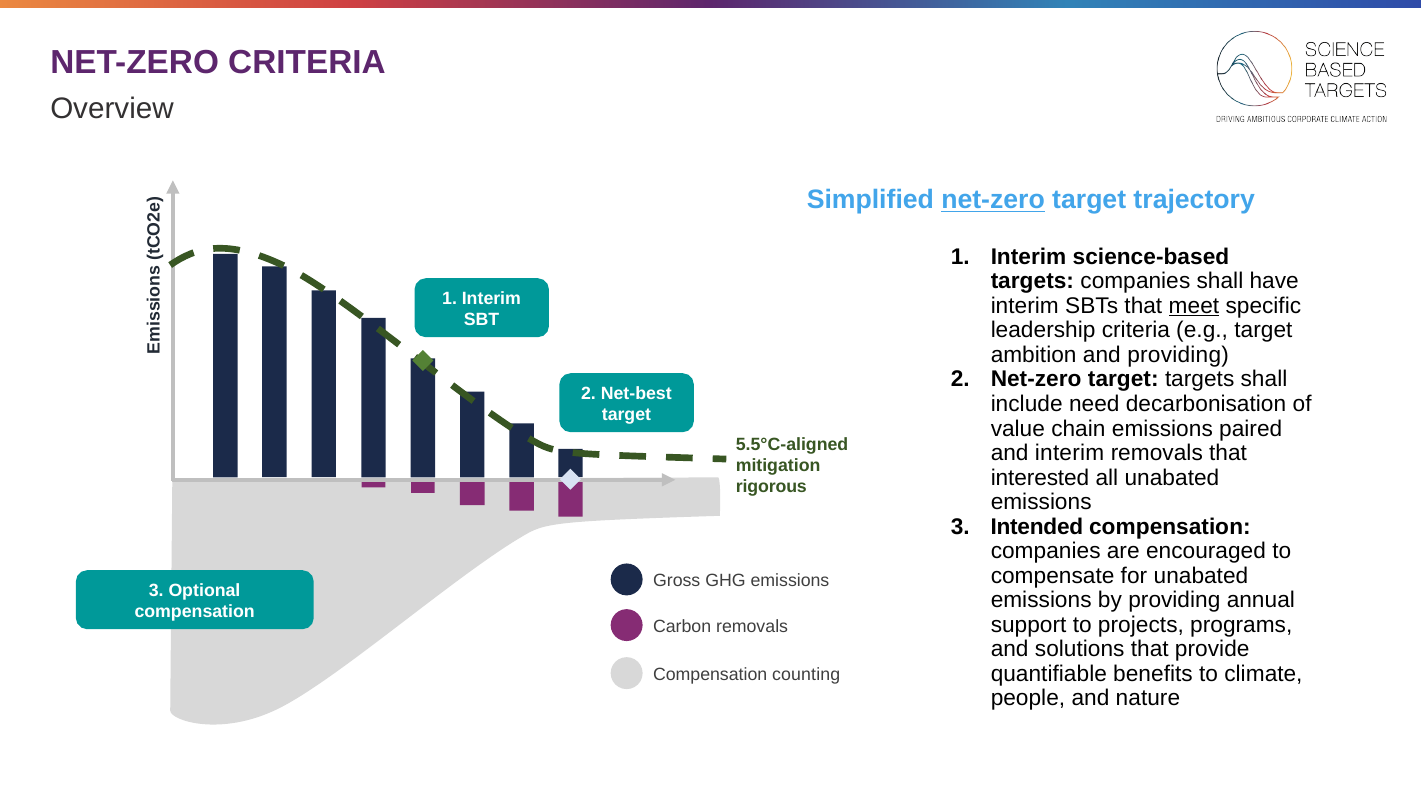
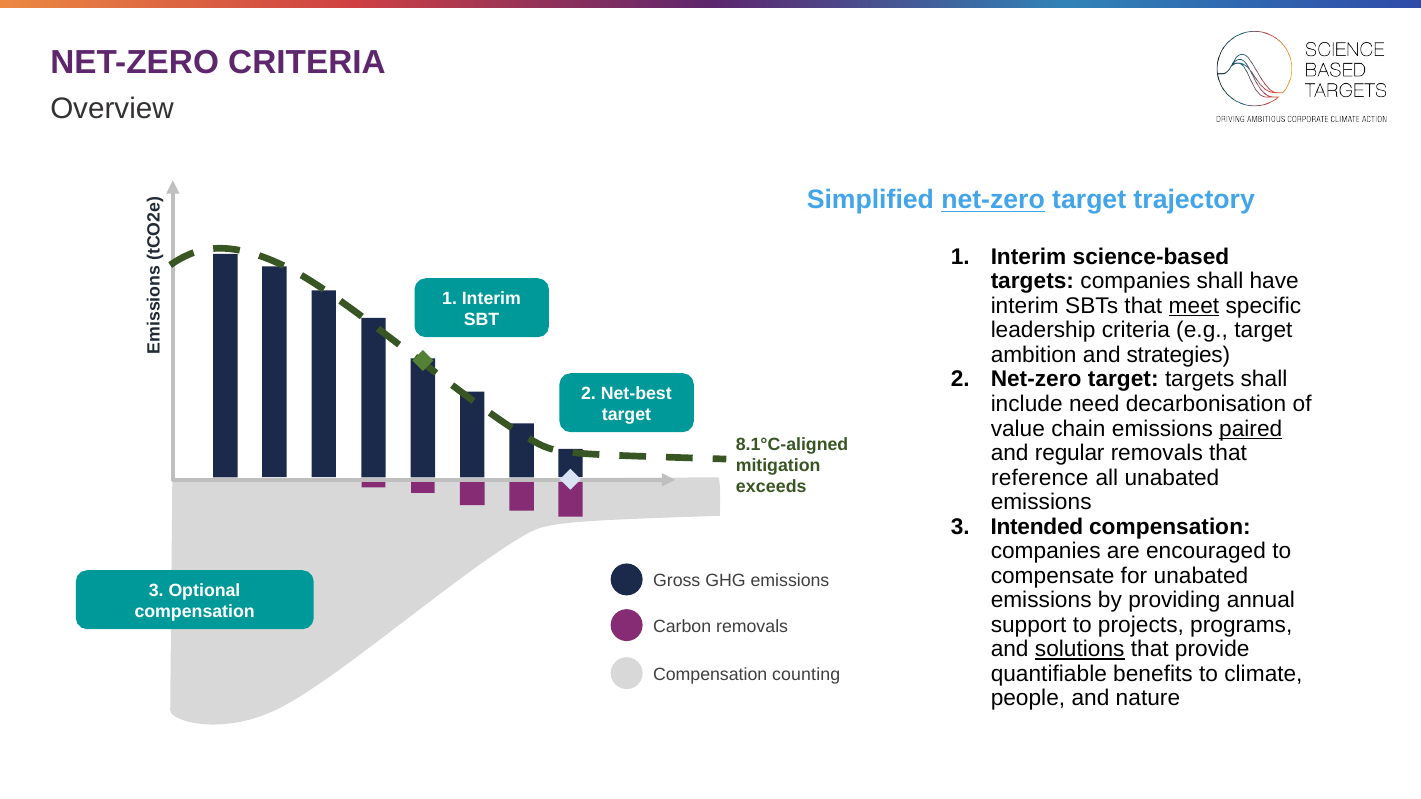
and providing: providing -> strategies (1178, 355)
paired underline: none -> present (1251, 429)
5.5°C-aligned: 5.5°C-aligned -> 8.1°C-aligned (792, 445)
and interim: interim -> regular (1070, 453)
interested: interested -> reference (1040, 478)
rigorous: rigorous -> exceeds (771, 487)
solutions underline: none -> present (1080, 650)
